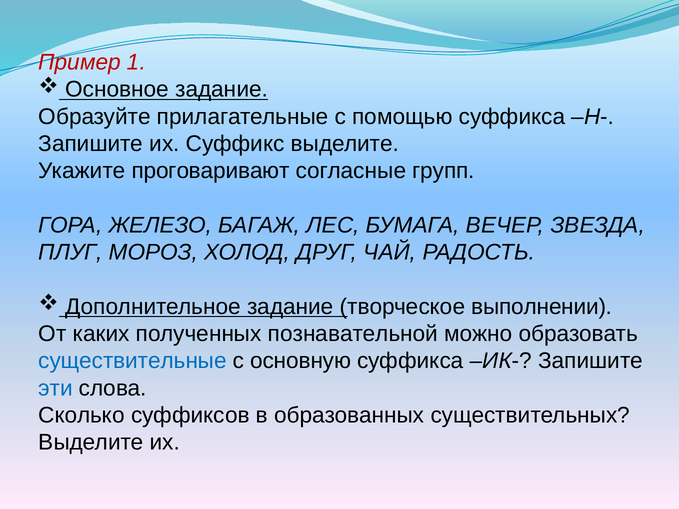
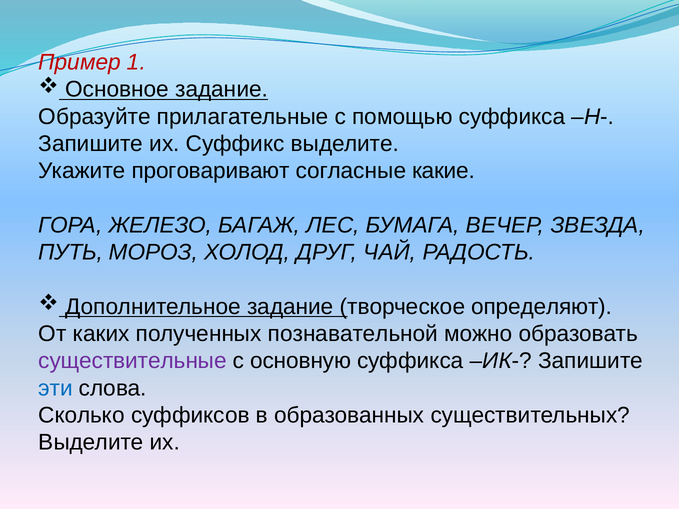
групп: групп -> какие (444, 171)
ПЛУГ: ПЛУГ -> ПУТЬ (71, 252)
выполнении: выполнении -> определяют (542, 307)
существительные colour: blue -> purple (133, 361)
